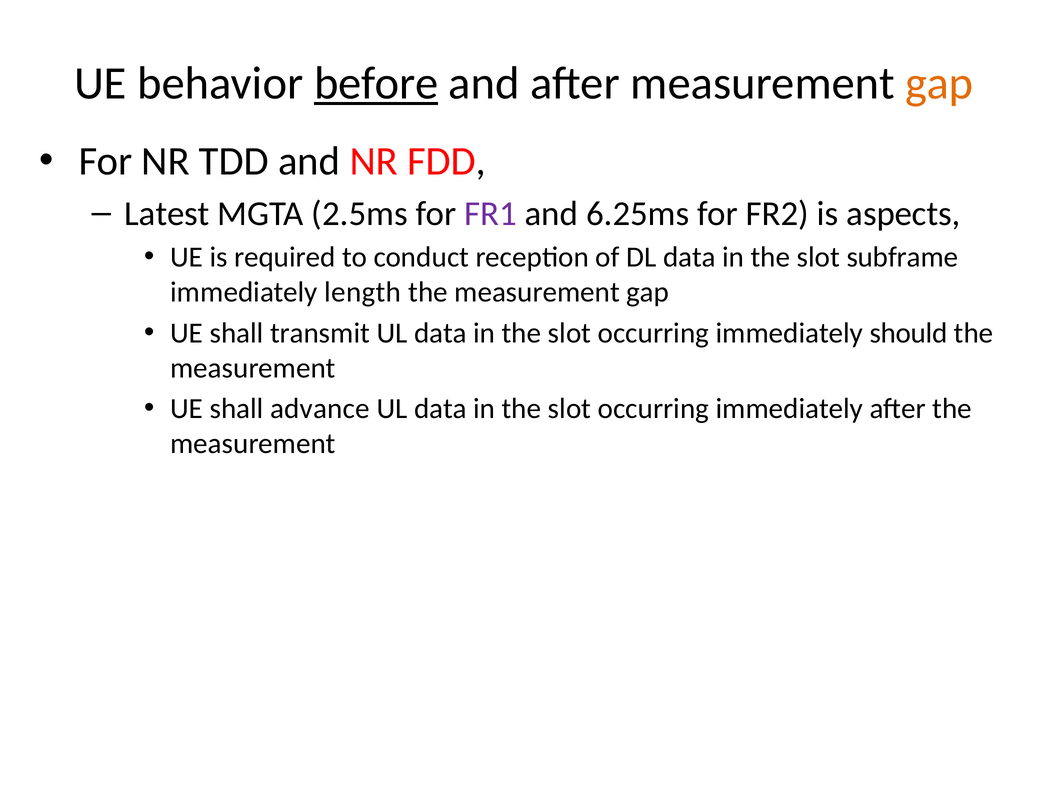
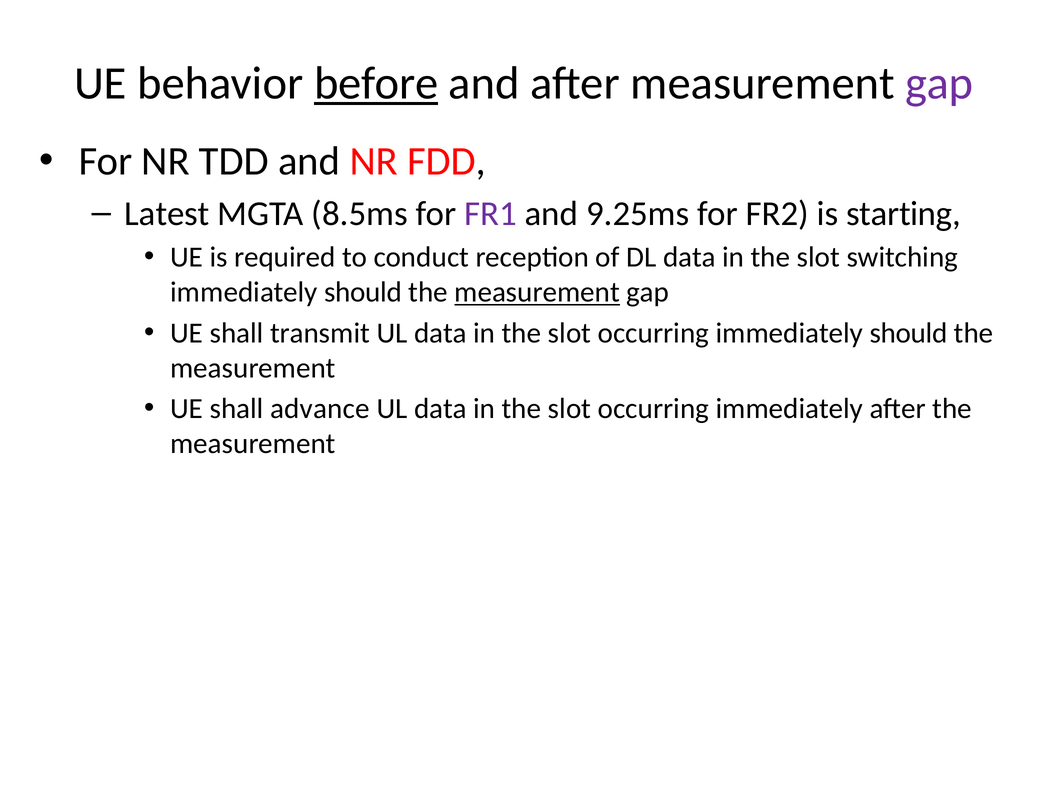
gap colour: orange -> purple (939, 83)
2.5ms: 2.5ms -> 8.5ms (360, 214)
6.25ms: 6.25ms -> 9.25ms (638, 214)
aspects: aspects -> starting (903, 214)
subframe: subframe -> switching (902, 257)
length: length -> should (363, 292)
measurement underline: none -> present (537, 292)
